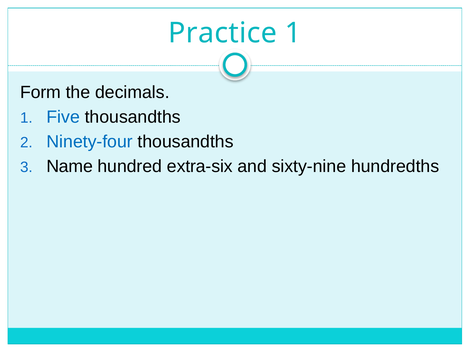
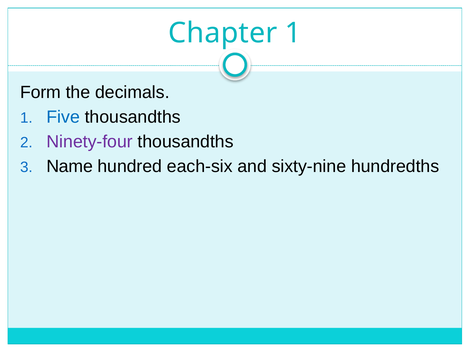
Practice: Practice -> Chapter (223, 33)
Ninety-four colour: blue -> purple (90, 142)
extra-six: extra-six -> each-six (200, 167)
